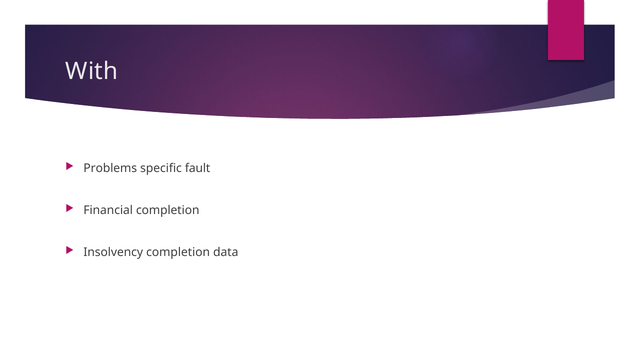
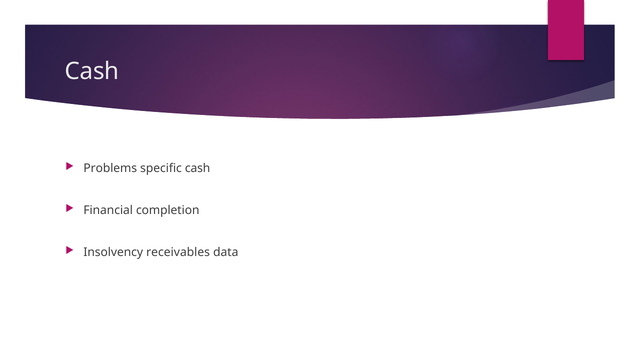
With: With -> Cash (92, 71)
specific fault: fault -> cash (198, 168)
Insolvency completion: completion -> receivables (178, 252)
